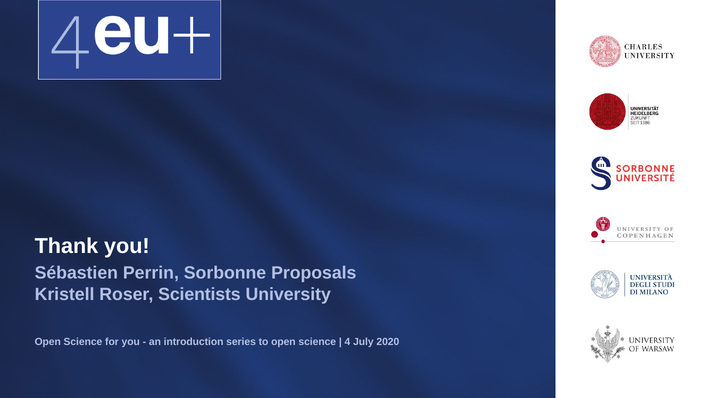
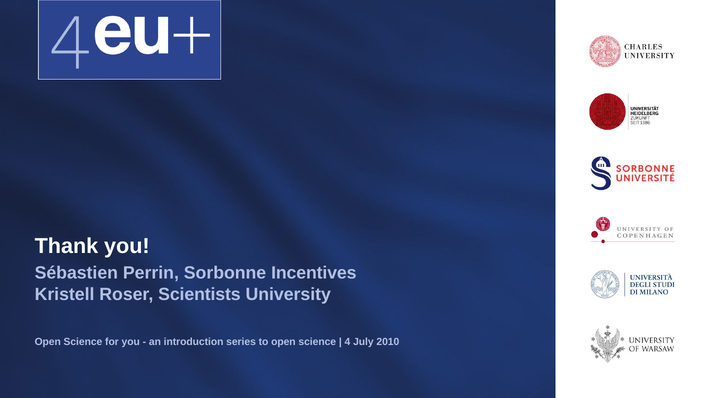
Proposals: Proposals -> Incentives (314, 273)
2020: 2020 -> 2010 (388, 342)
